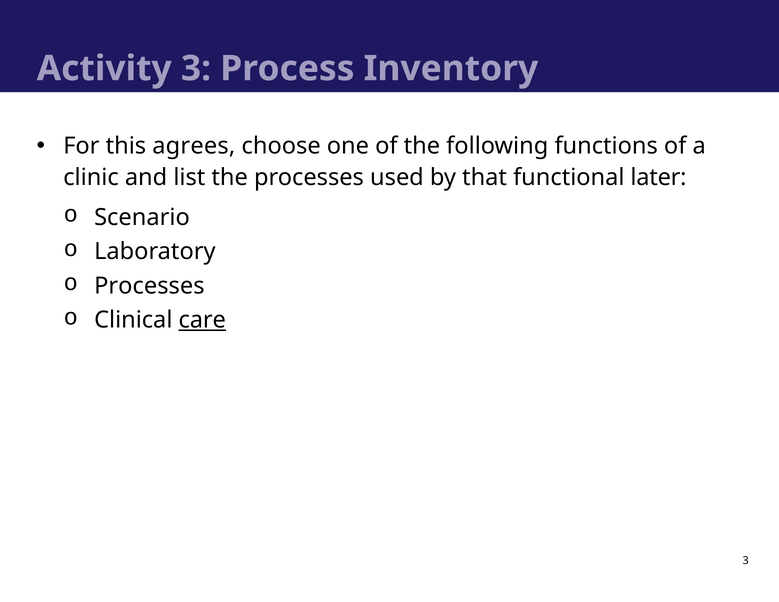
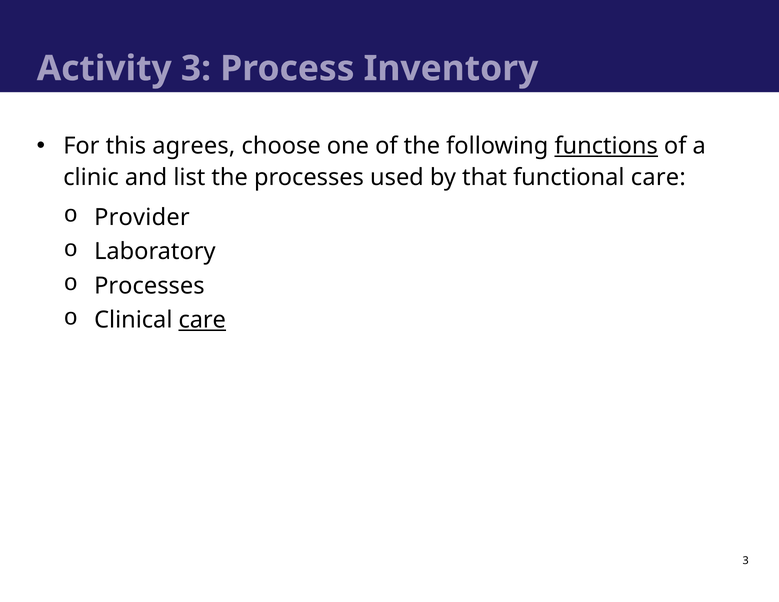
functions underline: none -> present (606, 146)
functional later: later -> care (658, 177)
Scenario: Scenario -> Provider (142, 217)
